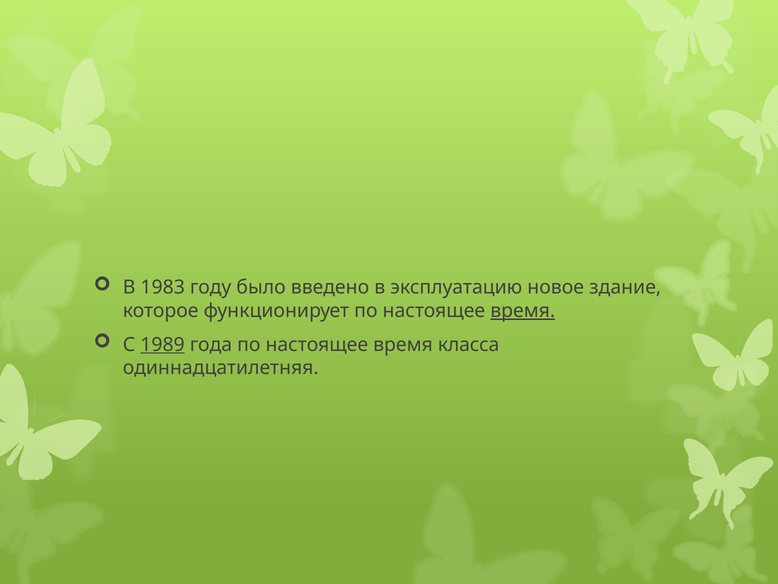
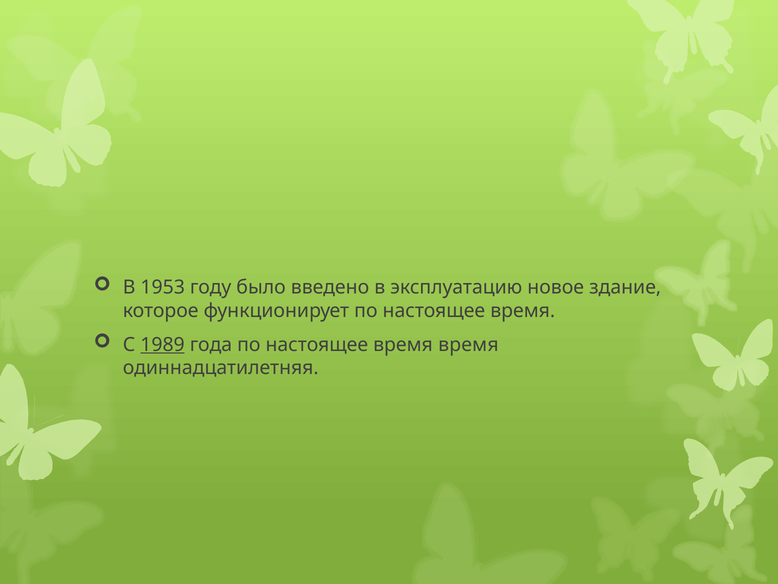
1983: 1983 -> 1953 (163, 287)
время underline: present -> none (523, 311)
время класса: класса -> время (468, 344)
